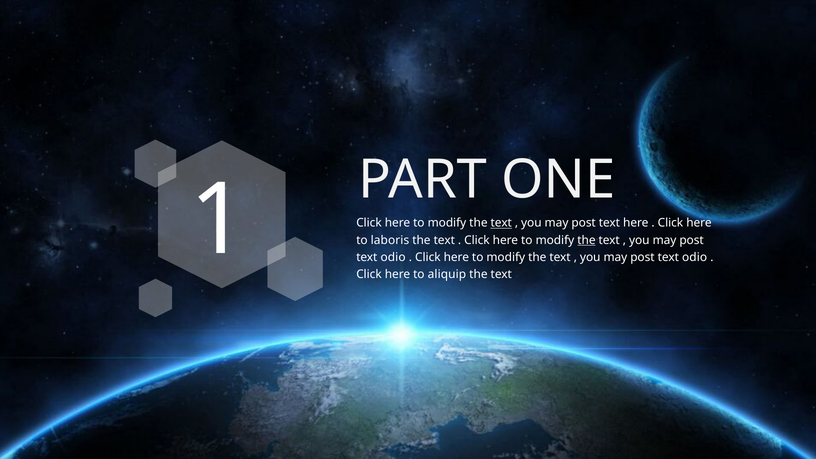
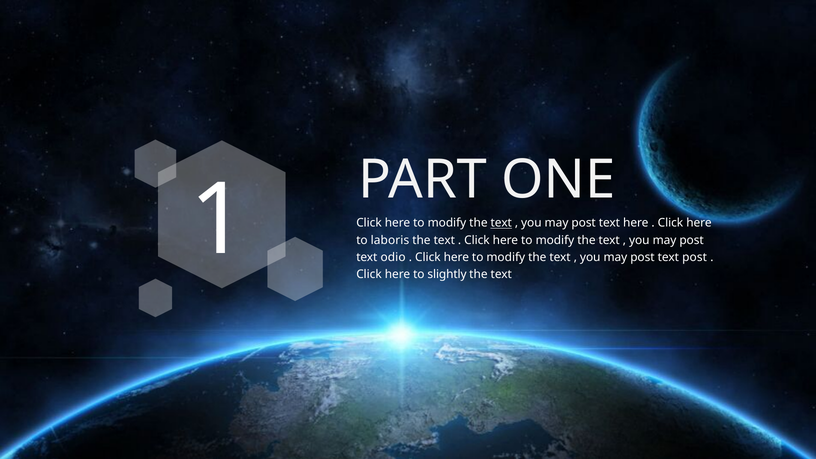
the underline: present -> none (586, 240)
odio: odio -> post (695, 257)
aliquip: aliquip -> slightly (447, 274)
